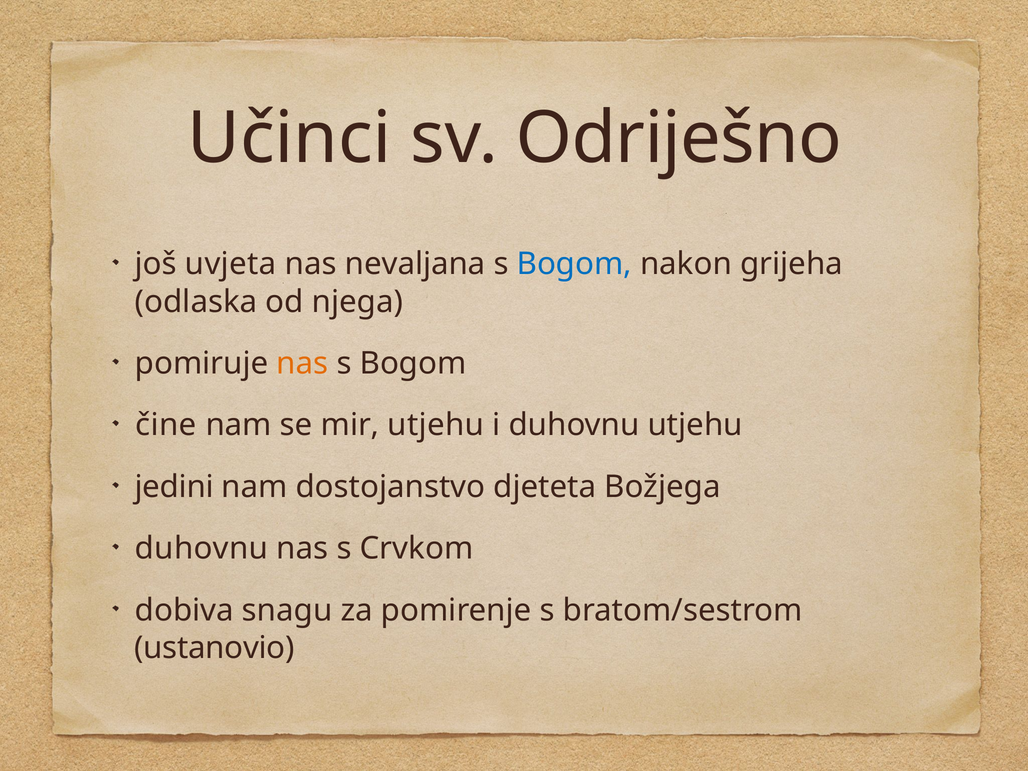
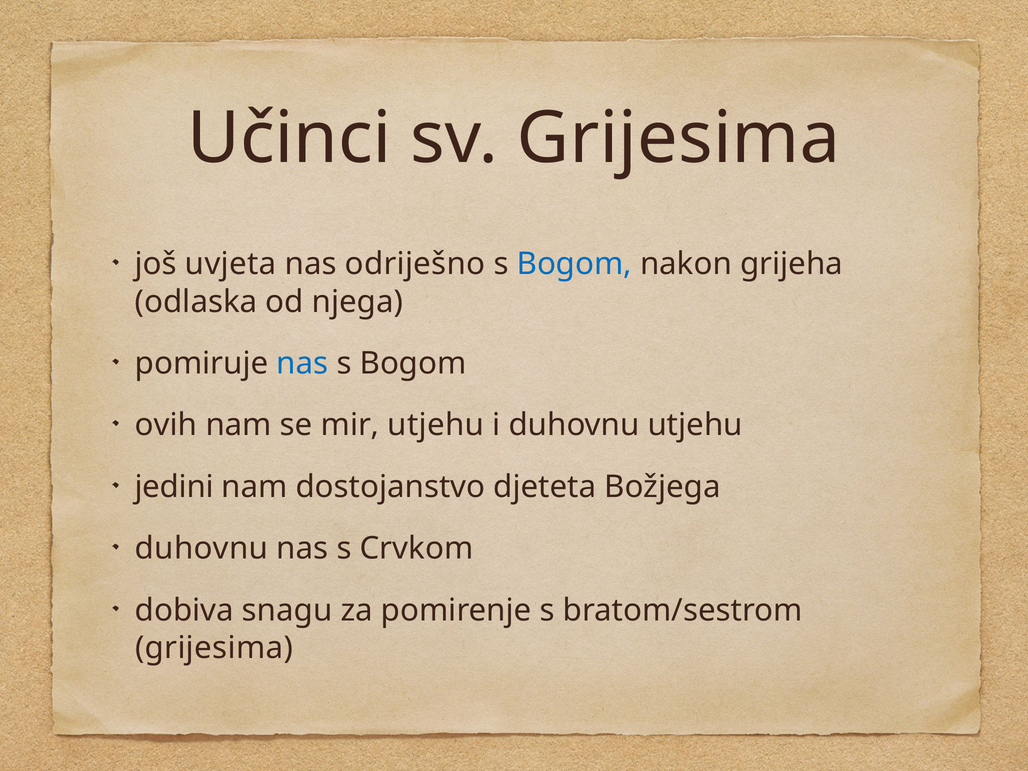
sv Odriješno: Odriješno -> Grijesima (679, 139)
nevaljana: nevaljana -> odriješno (415, 264)
nas colour: orange -> blue (302, 363)
čine: čine -> ovih (166, 425)
ustanovio: ustanovio -> grijesima (214, 648)
